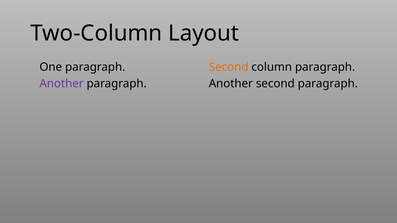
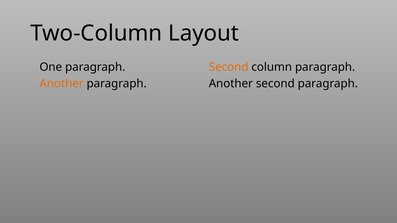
Another colour: purple -> orange (62, 84)
